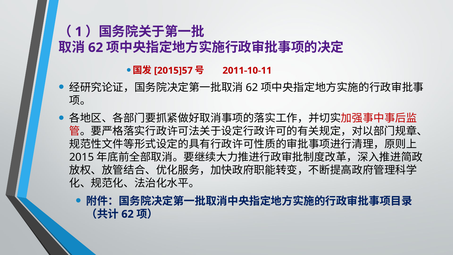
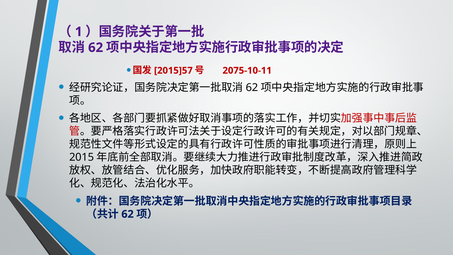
2011-10-11: 2011-10-11 -> 2075-10-11 (247, 70)
